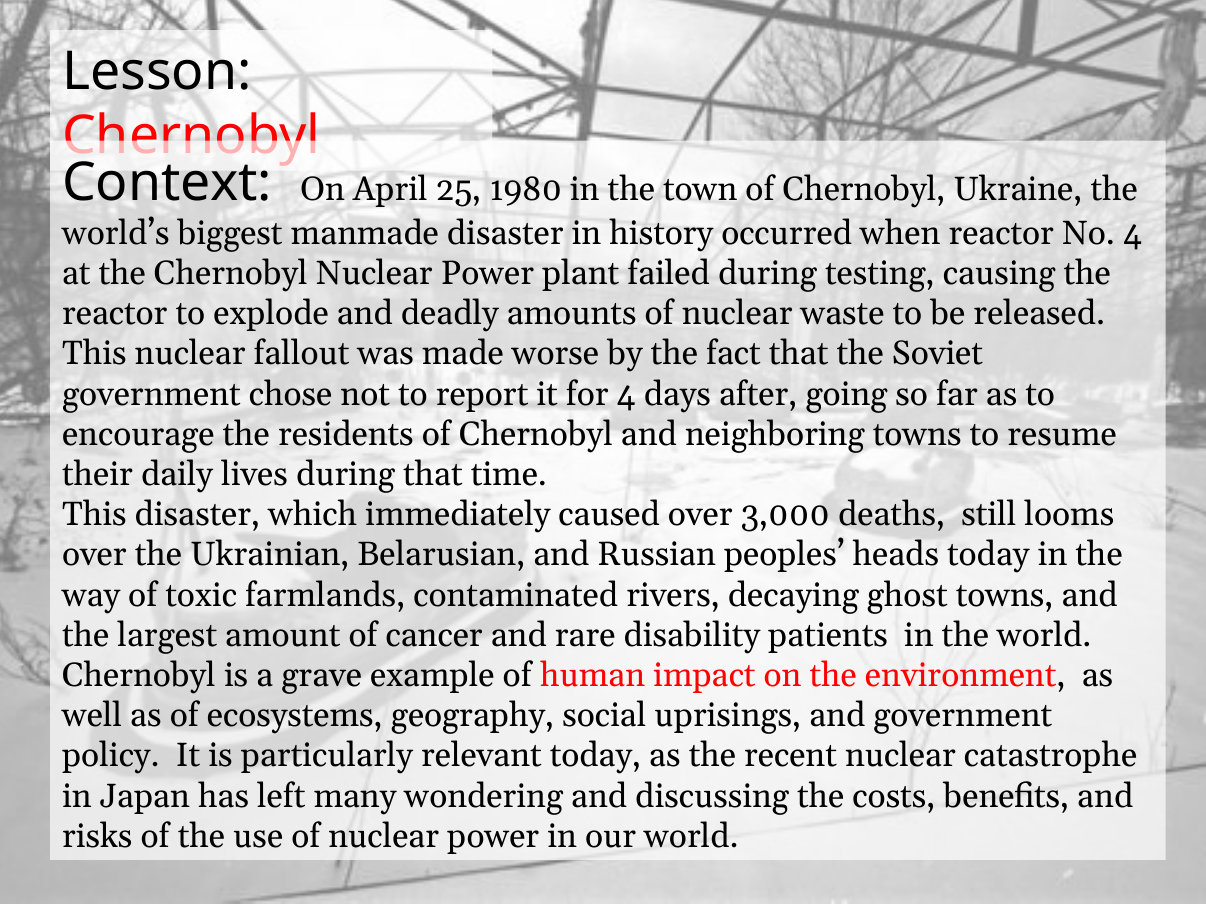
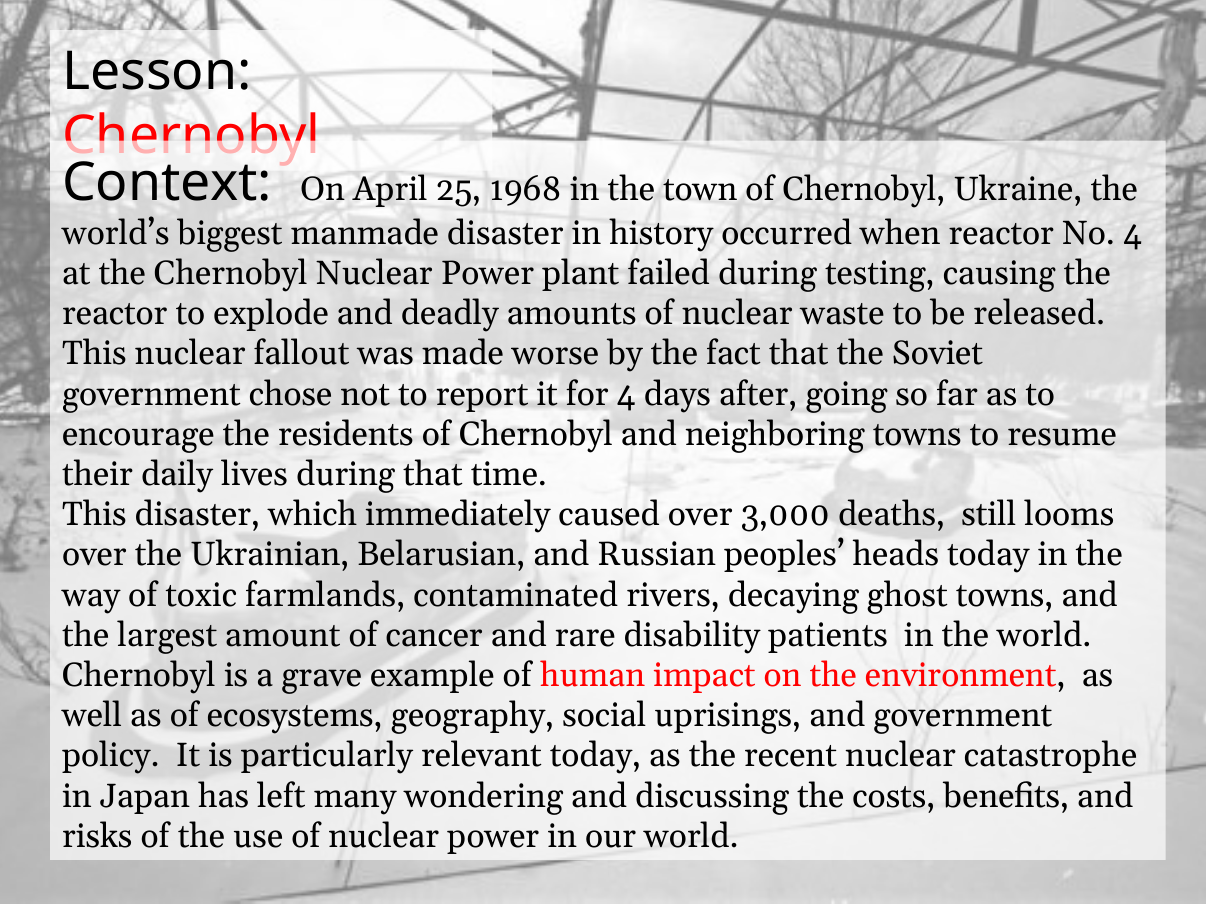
1980: 1980 -> 1968 (526, 189)
